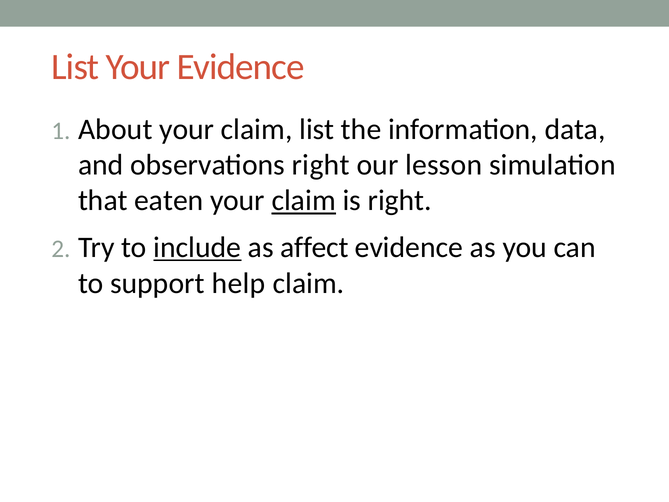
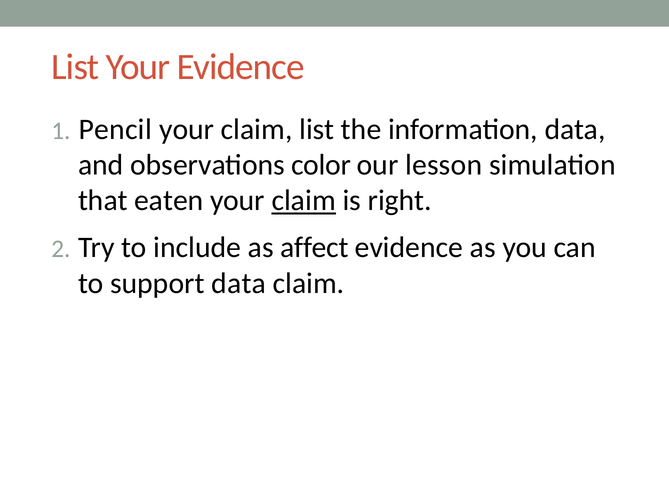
About: About -> Pencil (115, 129)
observations right: right -> color (321, 165)
include underline: present -> none (197, 247)
support help: help -> data (239, 283)
